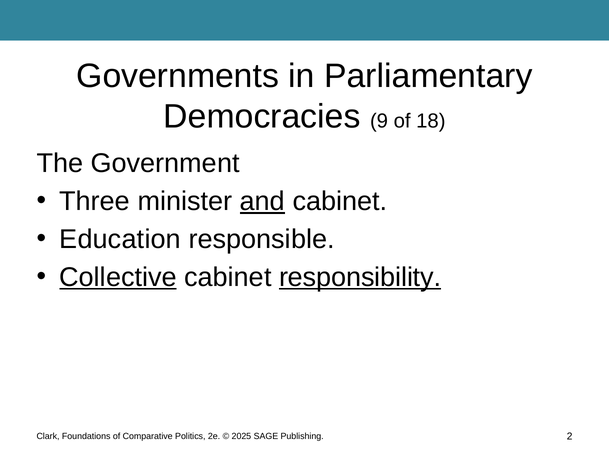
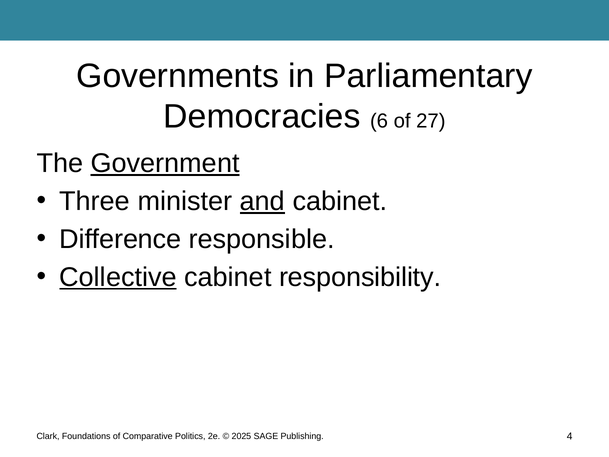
9: 9 -> 6 (379, 121)
18: 18 -> 27 (431, 121)
Government underline: none -> present (165, 163)
Education: Education -> Difference (120, 239)
responsibility underline: present -> none (360, 277)
2: 2 -> 4 (570, 436)
